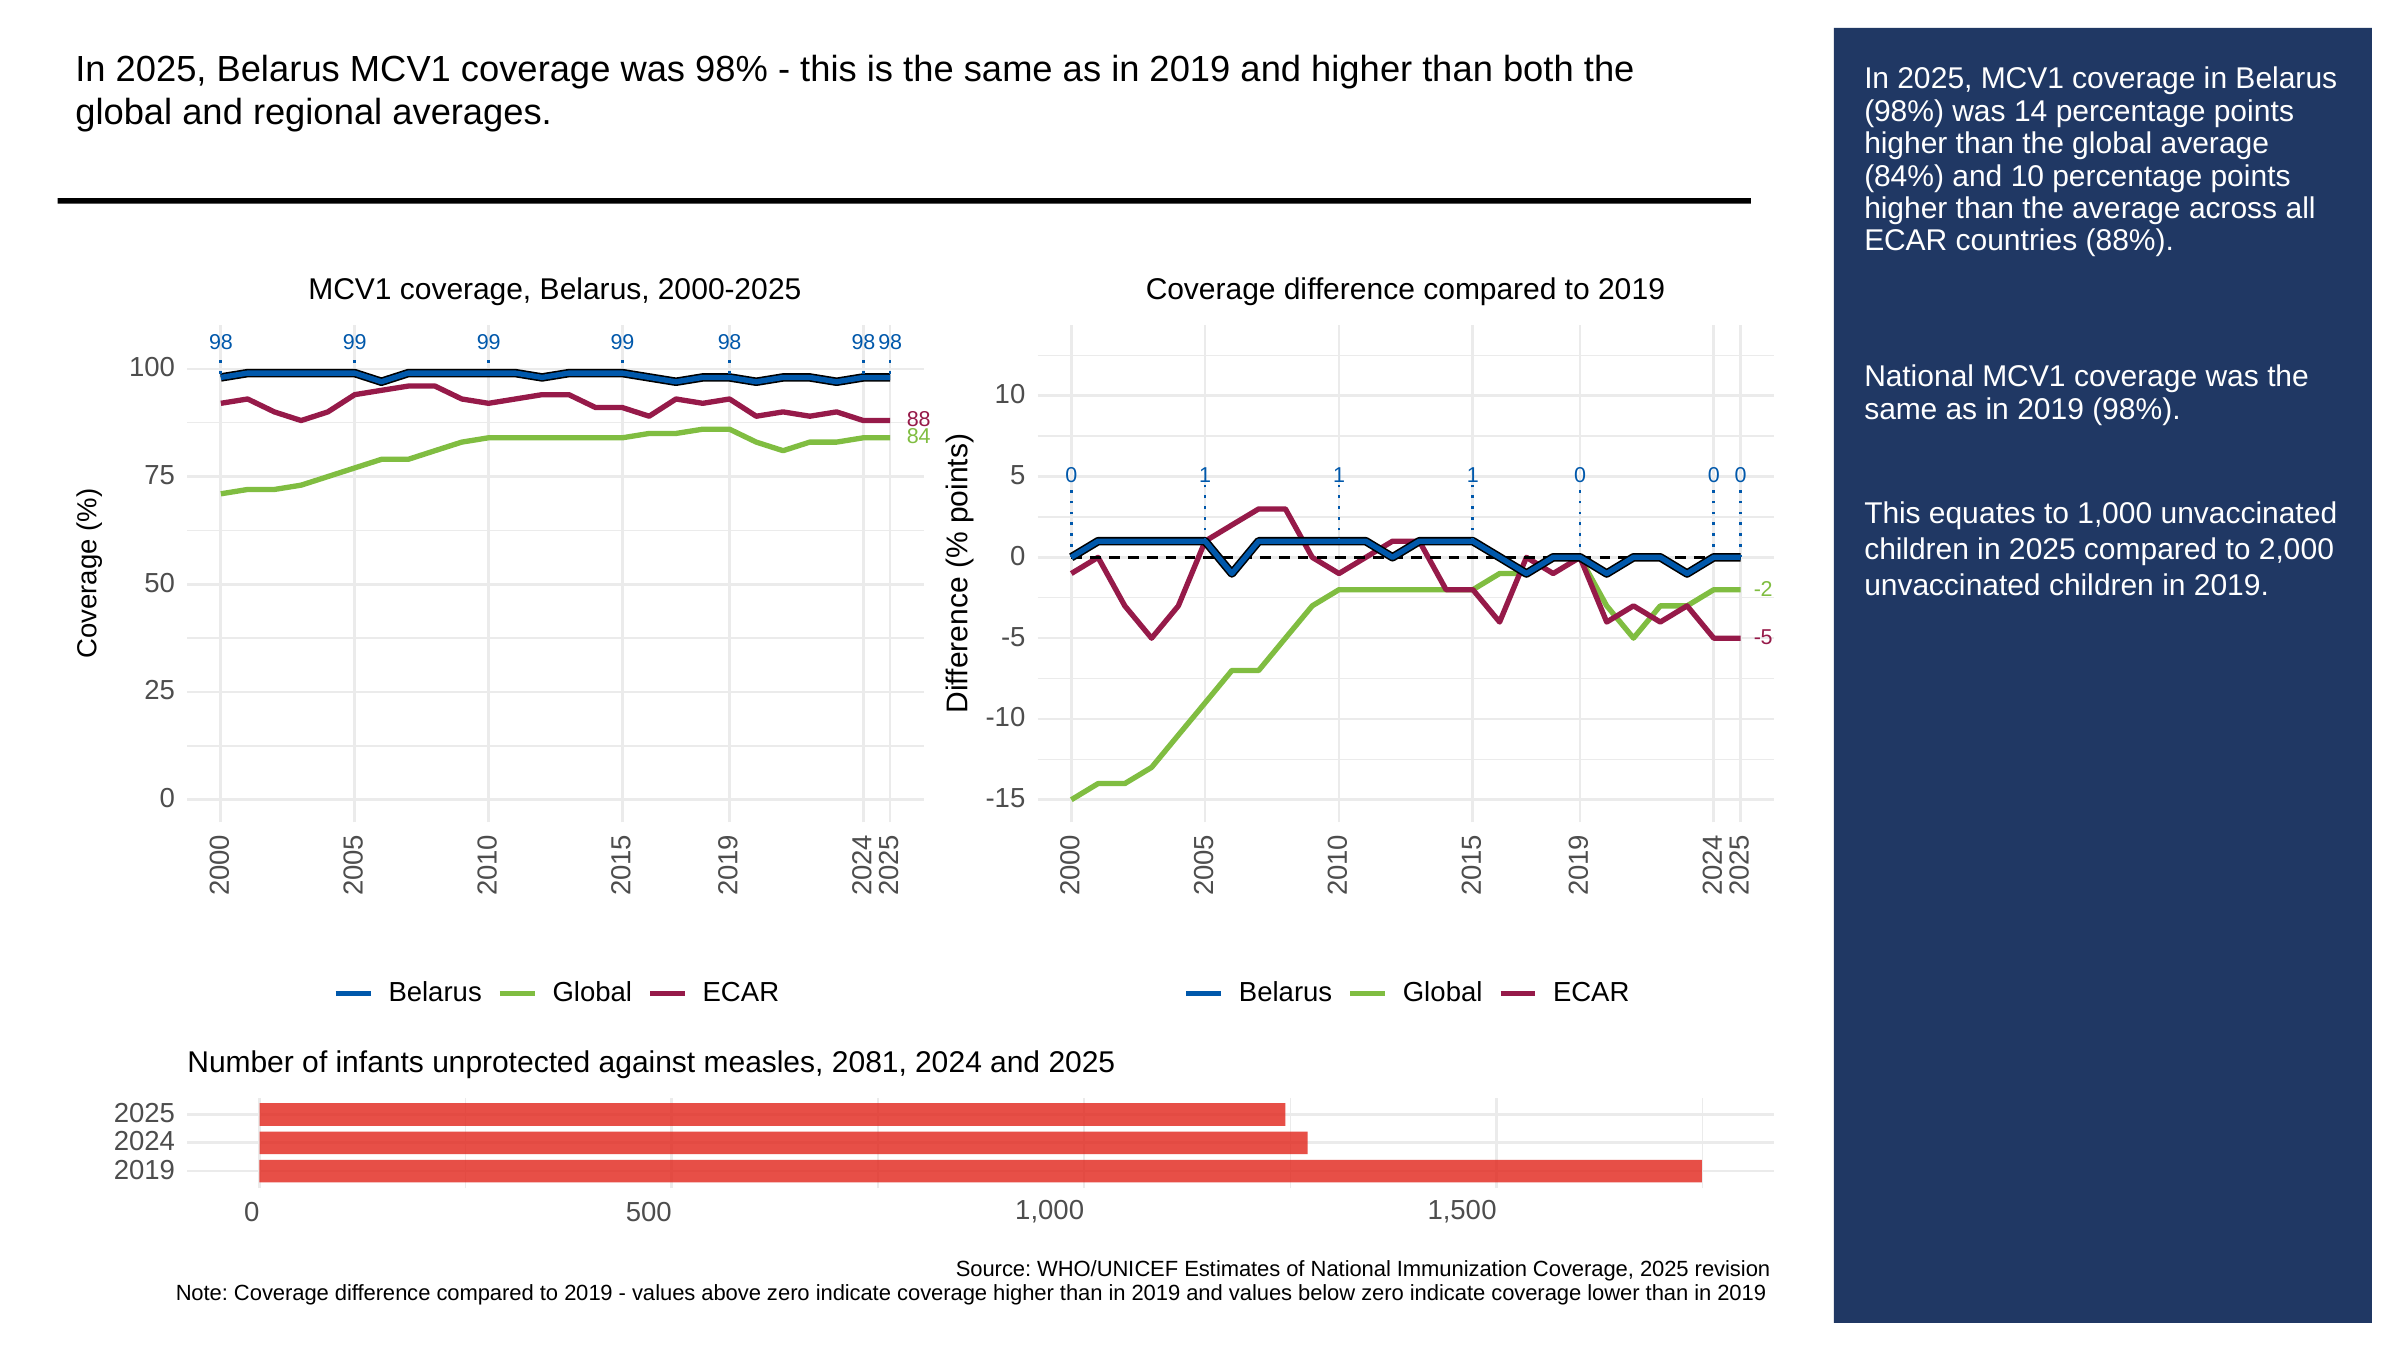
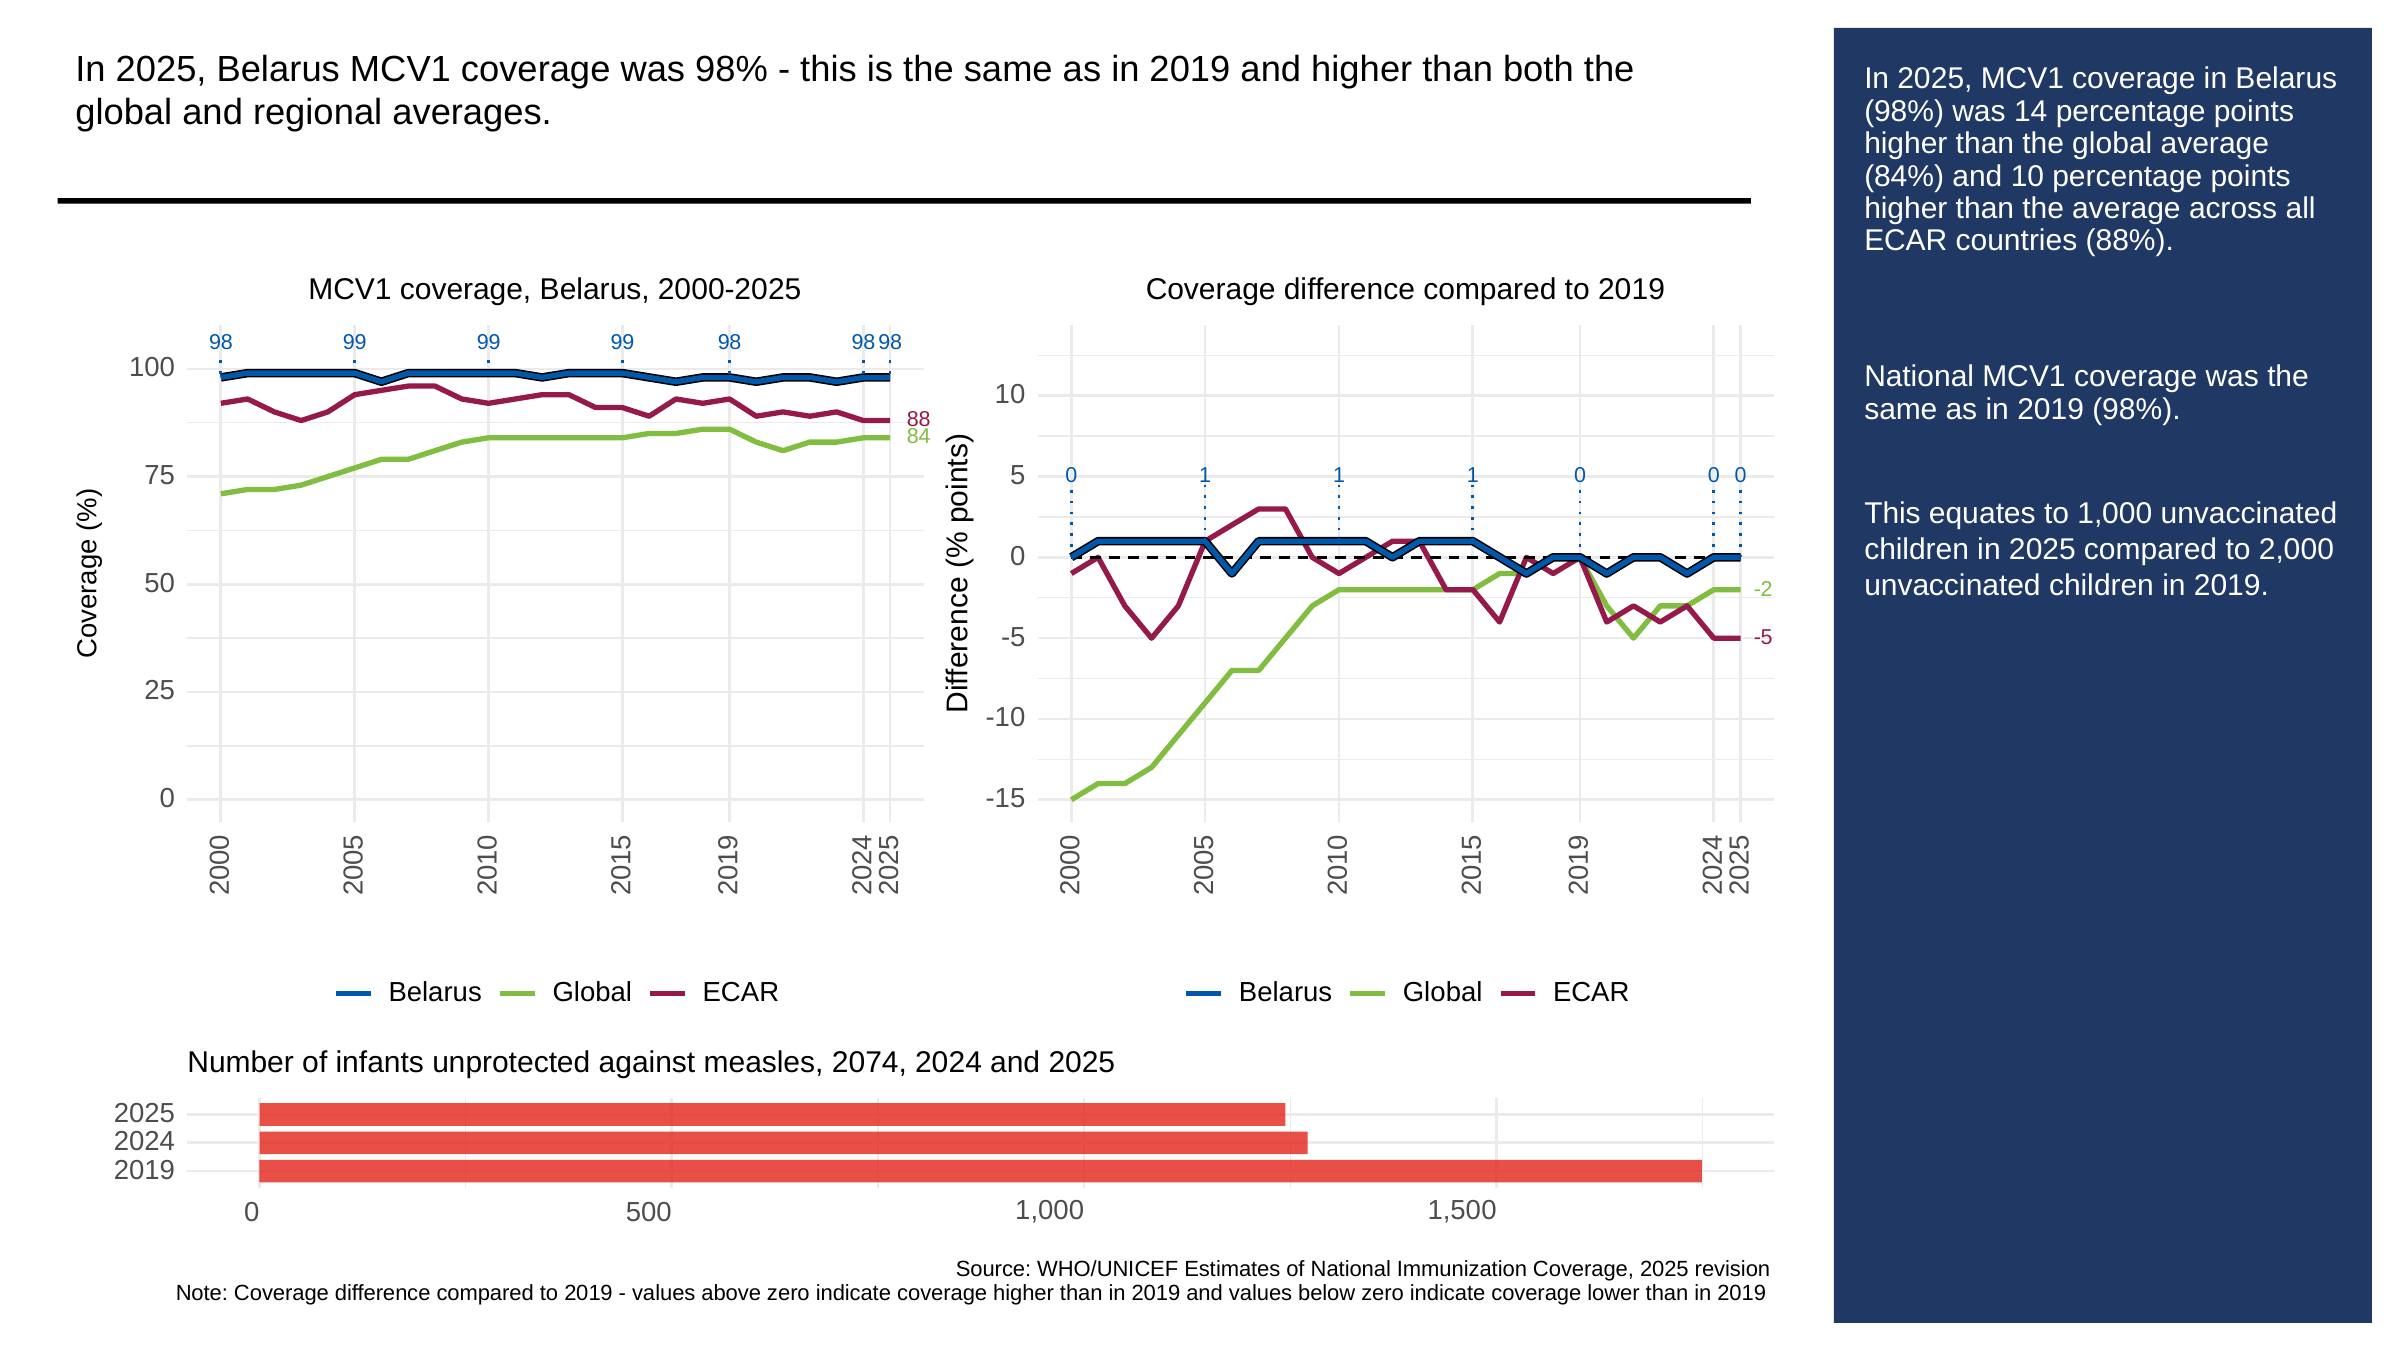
2081: 2081 -> 2074 (869, 1063)
